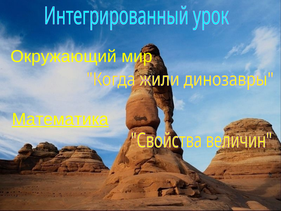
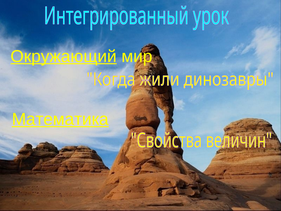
Окружающий underline: none -> present (64, 56)
